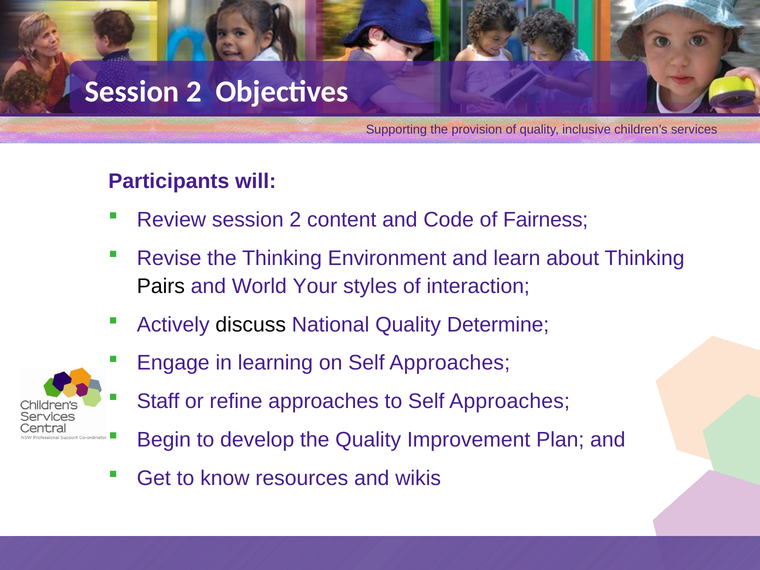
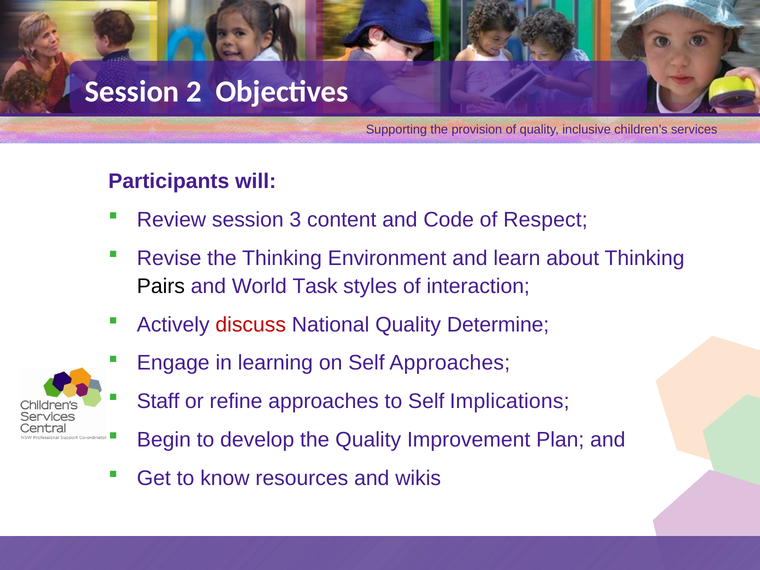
Review session 2: 2 -> 3 (295, 220)
Fairness: Fairness -> Respect (545, 220)
Your: Your -> Task (315, 286)
discuss colour: black -> red (251, 325)
to Self Approaches: Approaches -> Implications (510, 401)
